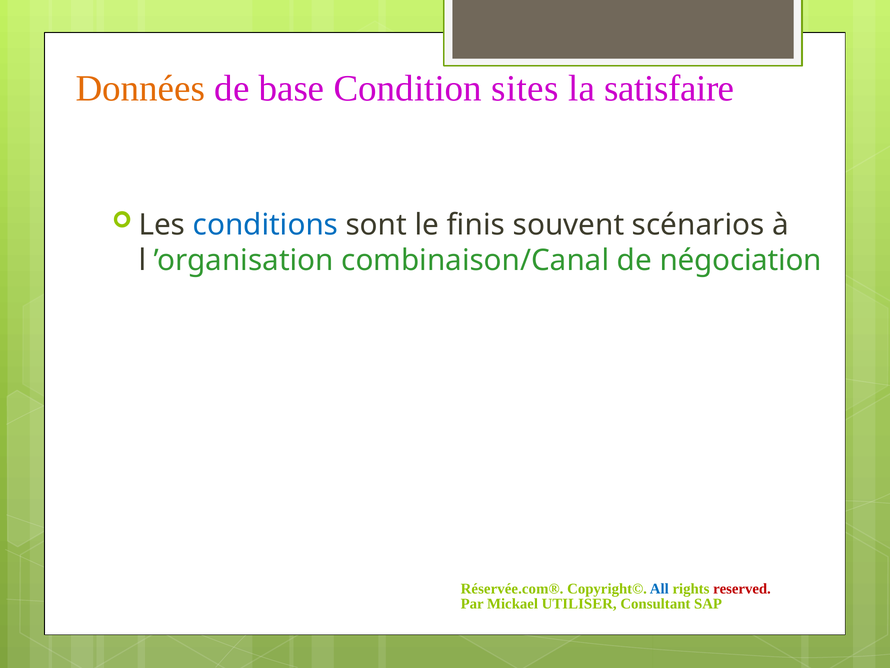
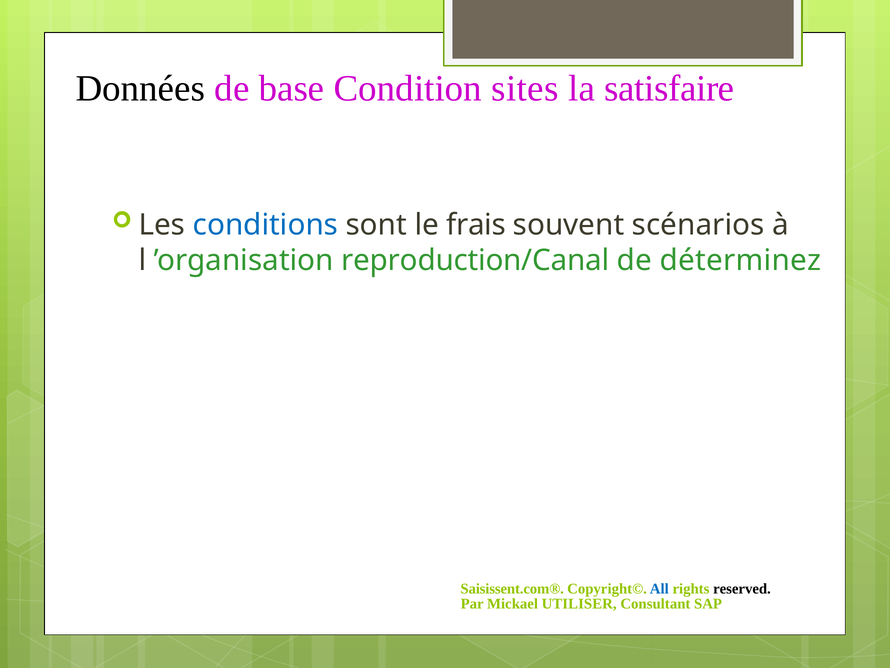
Données colour: orange -> black (140, 89)
finis: finis -> frais (476, 225)
combinaison/Canal: combinaison/Canal -> reproduction/Canal (475, 260)
négociation: négociation -> déterminez (740, 260)
Réservée.com®: Réservée.com® -> Saisissent.com® (512, 588)
reserved colour: red -> black (742, 588)
